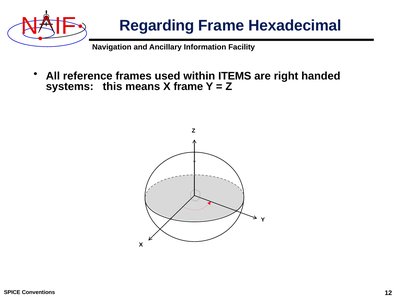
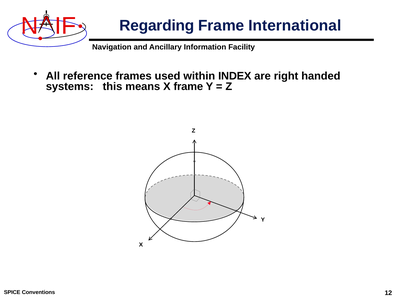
Hexadecimal: Hexadecimal -> International (295, 26)
ITEMS: ITEMS -> INDEX (235, 76)
